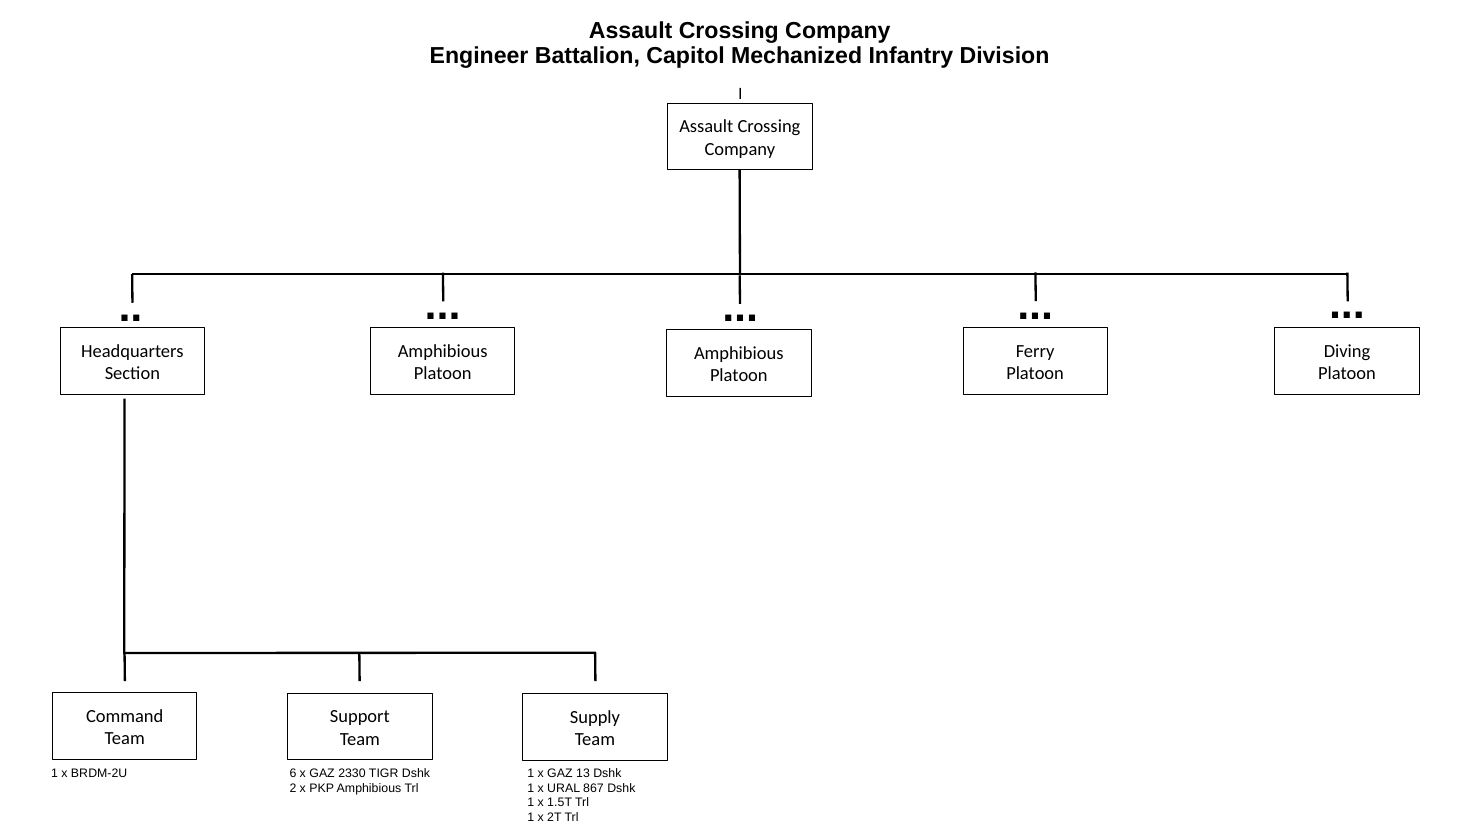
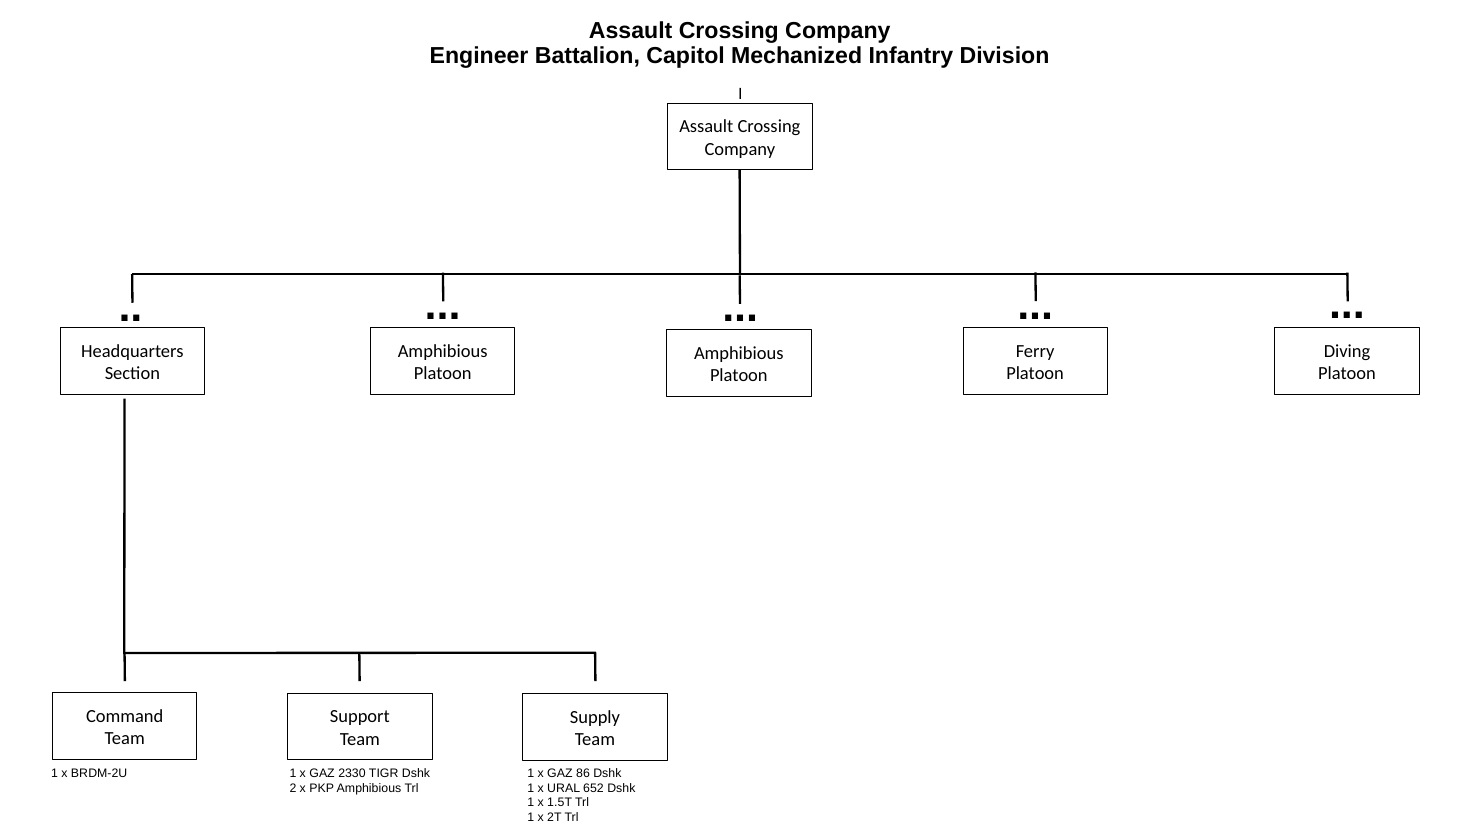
BRDM-2U 6: 6 -> 1 (293, 774)
13: 13 -> 86 (583, 774)
867: 867 -> 652 (593, 788)
